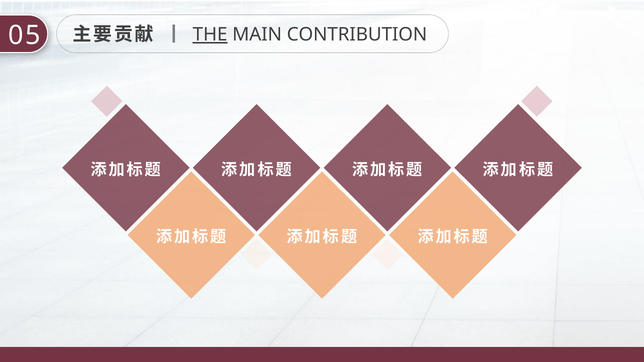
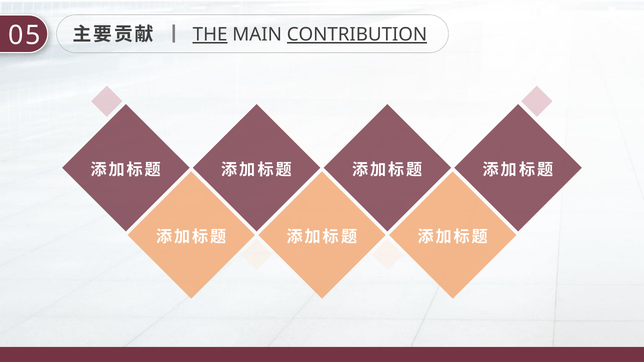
CONTRIBUTION underline: none -> present (357, 35)
